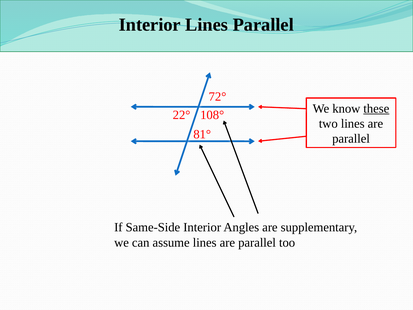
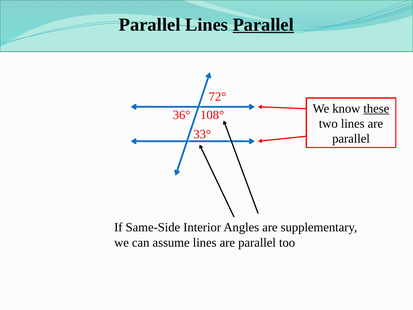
Interior: Interior -> Parallel (150, 25)
Parallel underline: none -> present (263, 25)
22°: 22° -> 36° (182, 115)
81°: 81° -> 33° (202, 134)
